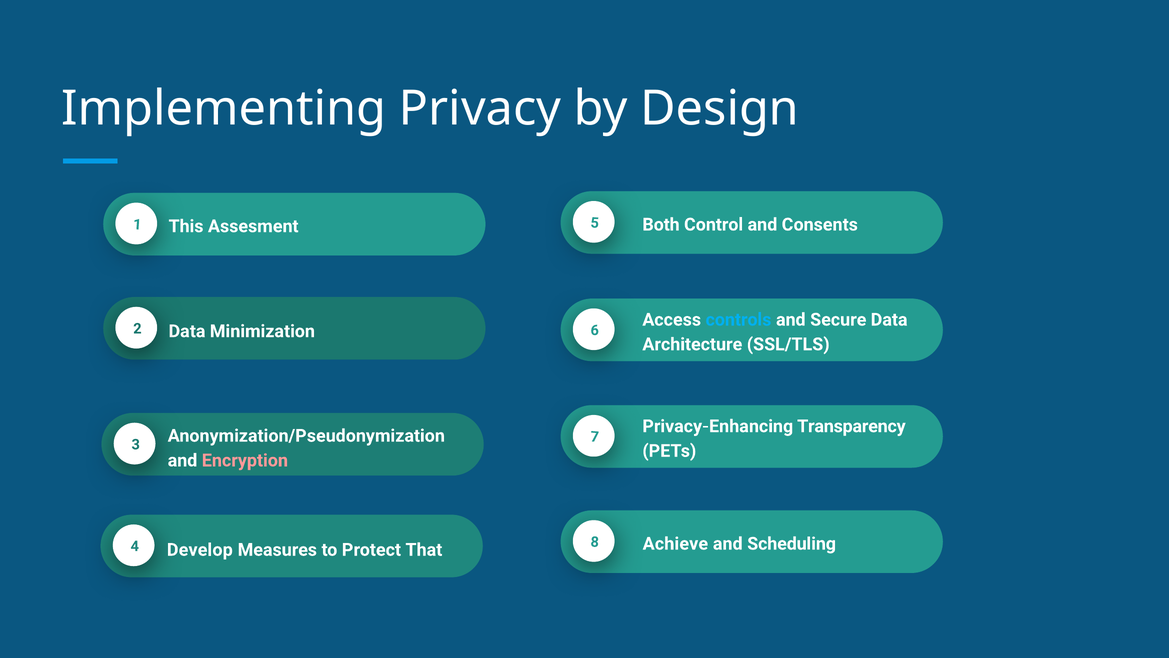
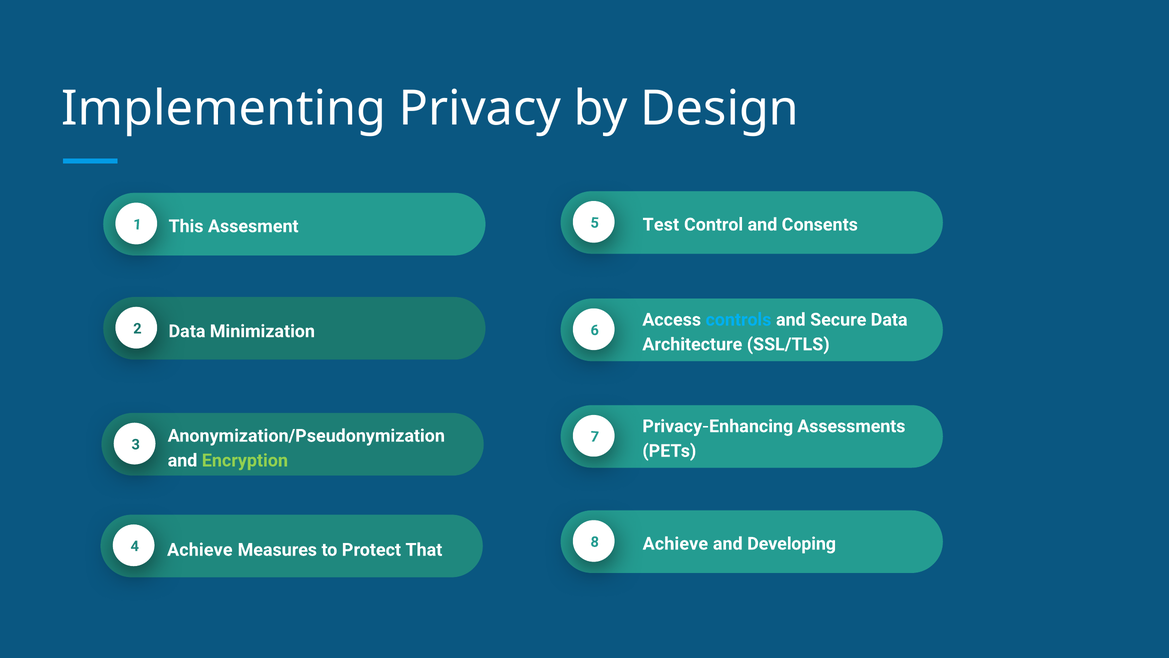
Both: Both -> Test (661, 225)
Transparency: Transparency -> Assessments (851, 426)
Encryption colour: pink -> light green (245, 460)
Scheduling: Scheduling -> Developing (792, 543)
4 Develop: Develop -> Achieve (200, 550)
